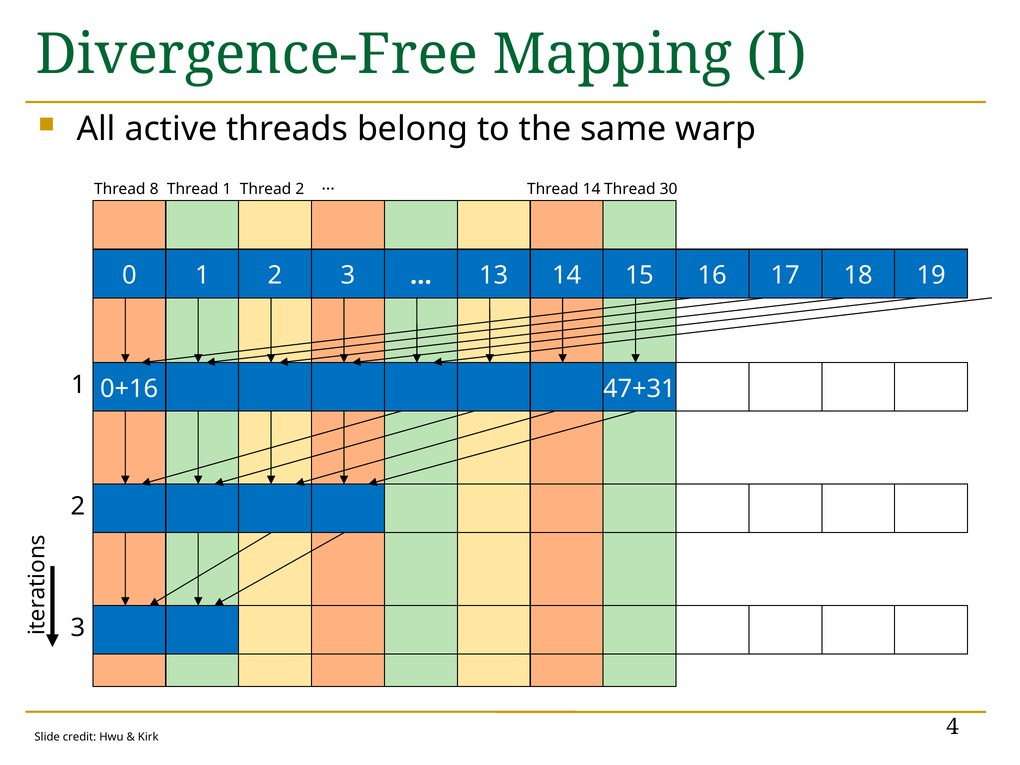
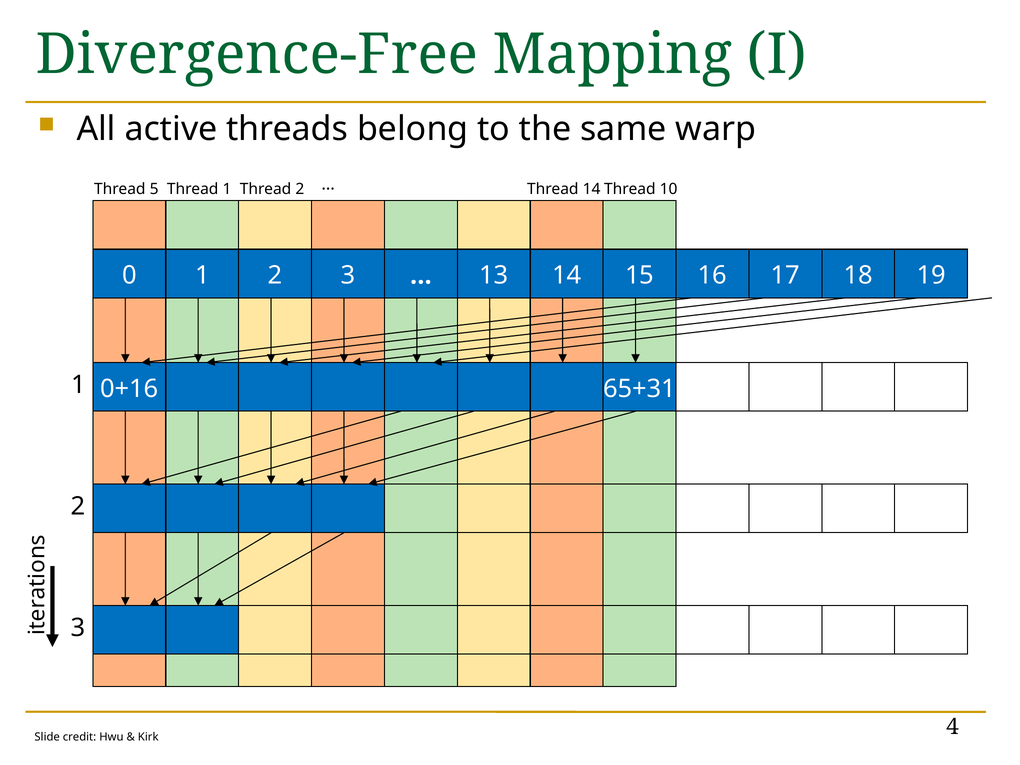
8: 8 -> 5 (154, 189)
30: 30 -> 10 (669, 189)
47+31: 47+31 -> 65+31 (639, 389)
